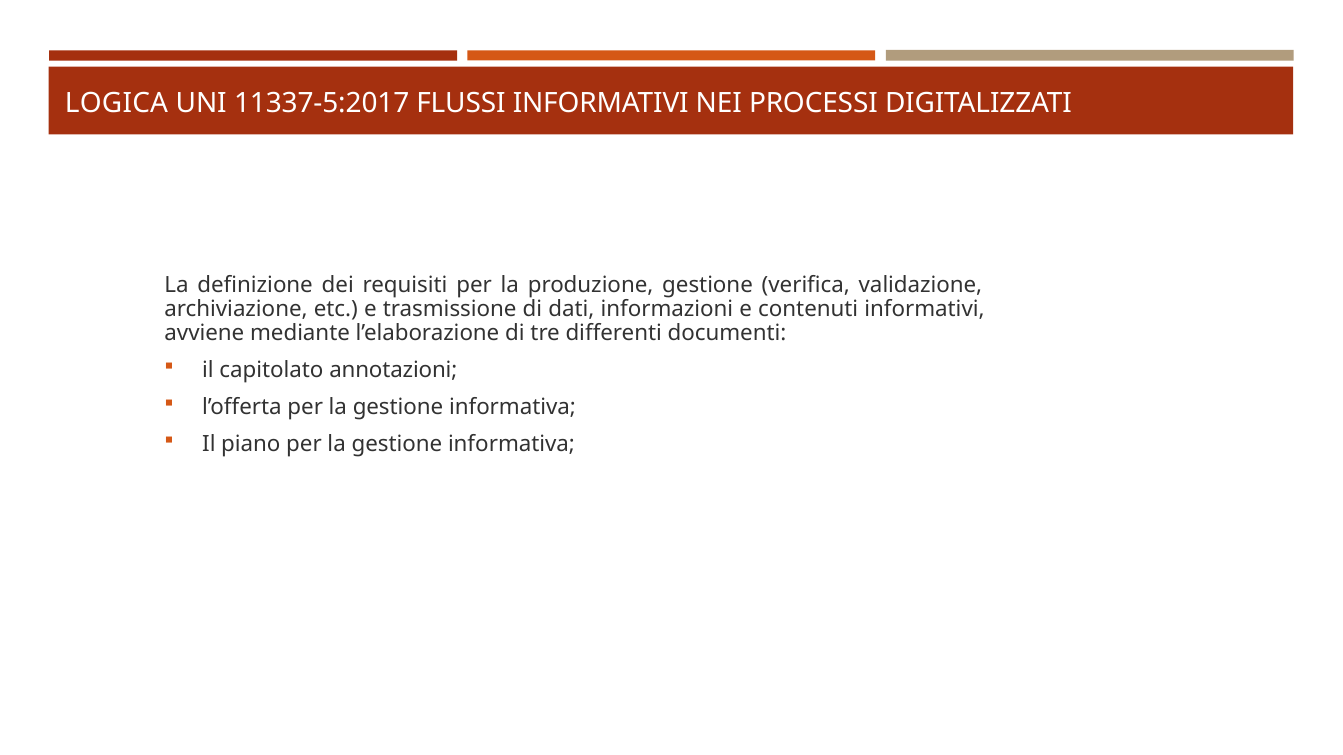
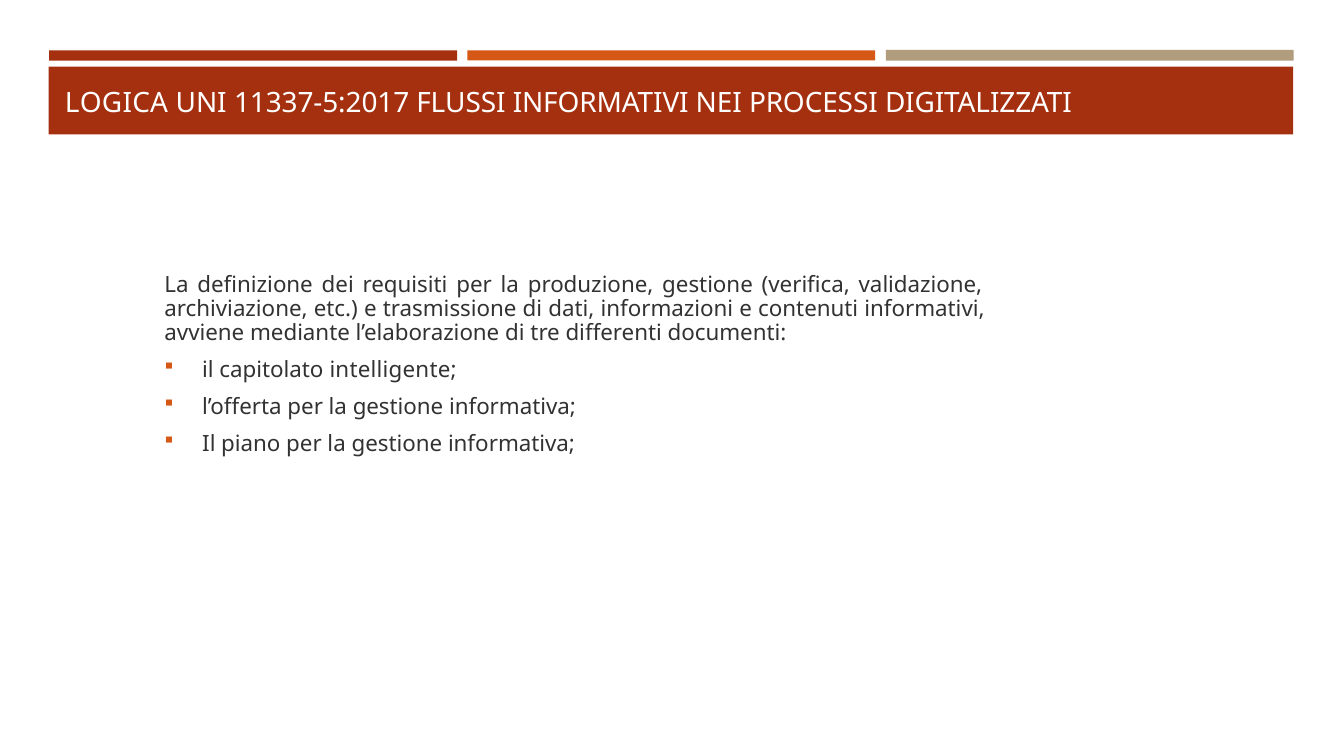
annotazioni: annotazioni -> intelligente (393, 370)
